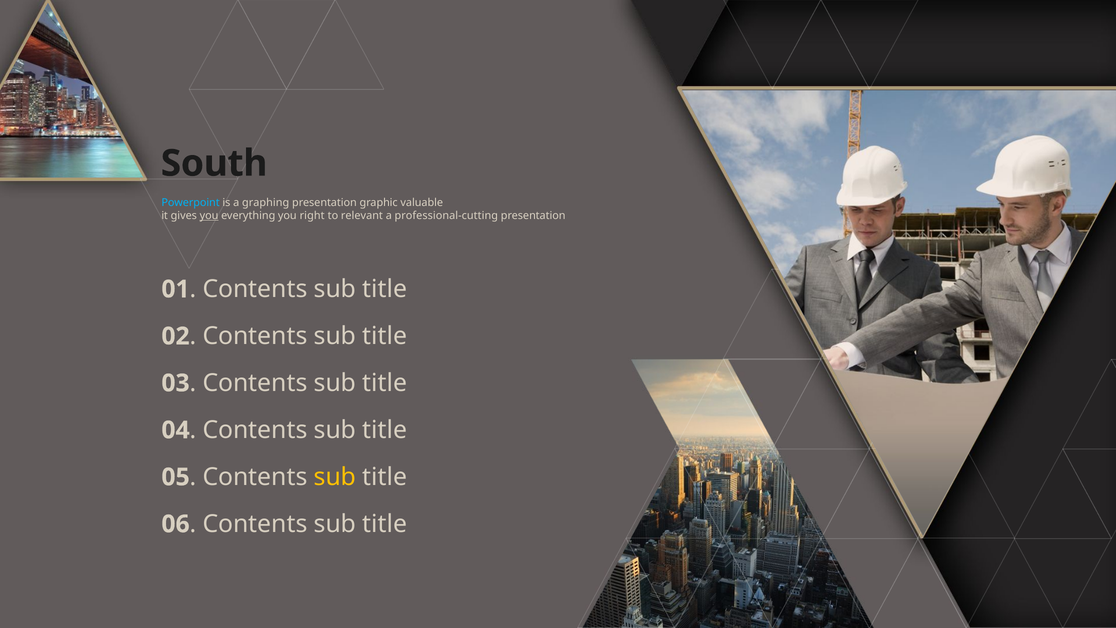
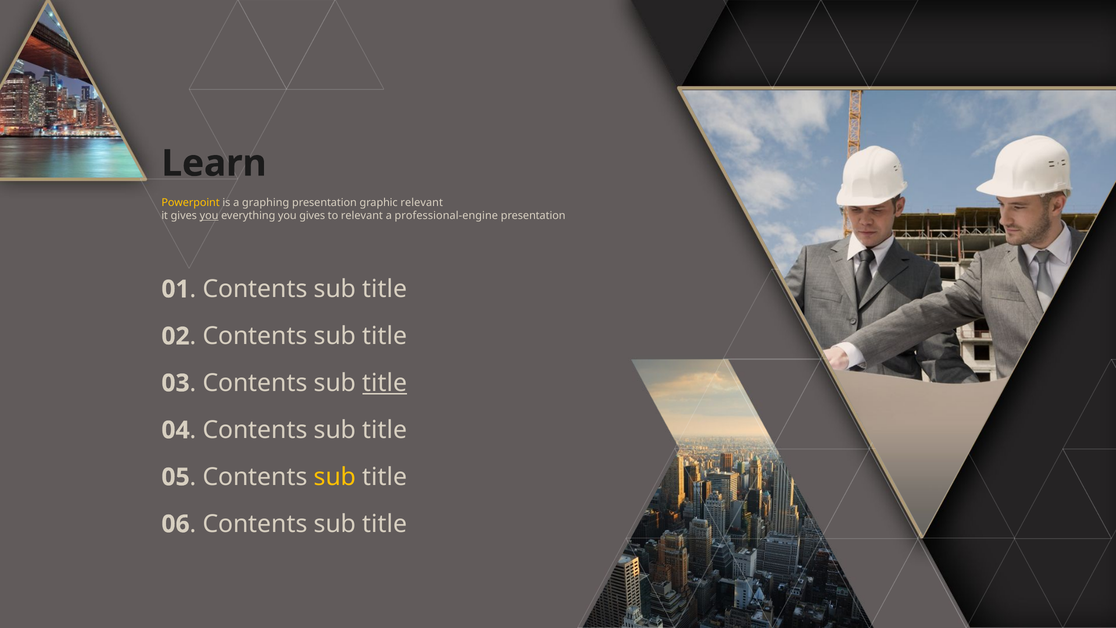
South: South -> Learn (214, 163)
Powerpoint colour: light blue -> yellow (191, 203)
graphic valuable: valuable -> relevant (422, 203)
you right: right -> gives (312, 216)
professional-cutting: professional-cutting -> professional-engine (446, 216)
title underline: none -> present (385, 383)
